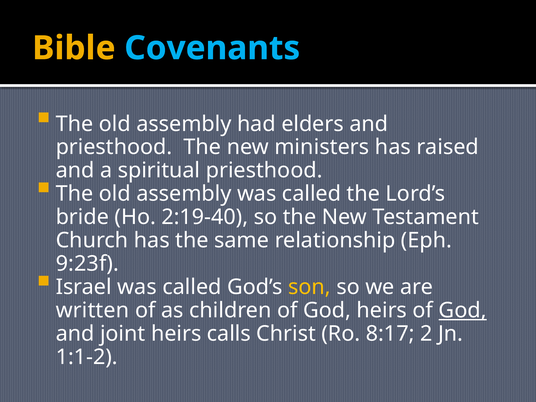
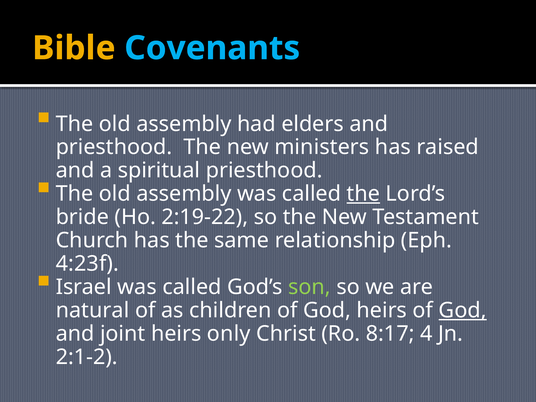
the underline: none -> present (363, 194)
2:19-40: 2:19-40 -> 2:19-22 (205, 217)
9:23f: 9:23f -> 4:23f (87, 264)
son colour: yellow -> light green (309, 287)
written: written -> natural (93, 310)
calls: calls -> only (229, 334)
2: 2 -> 4 (426, 334)
1:1-2: 1:1-2 -> 2:1-2 (87, 357)
